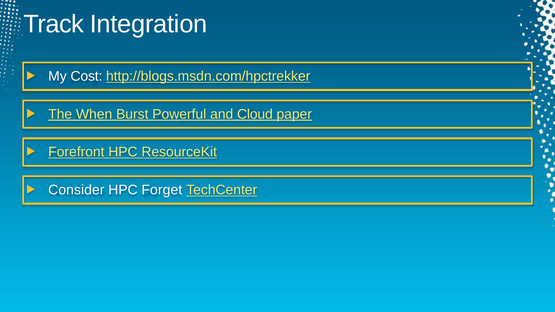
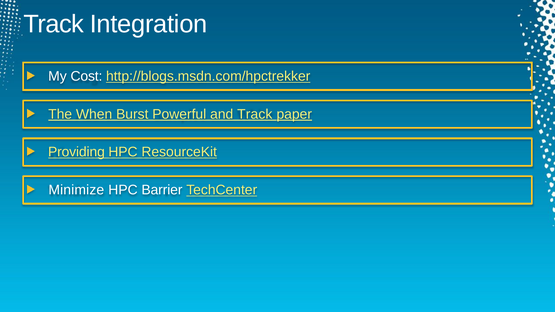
and Cloud: Cloud -> Track (255, 114)
Forefront: Forefront -> Providing (76, 152)
Consider: Consider -> Minimize (76, 190)
Forget: Forget -> Barrier (162, 190)
